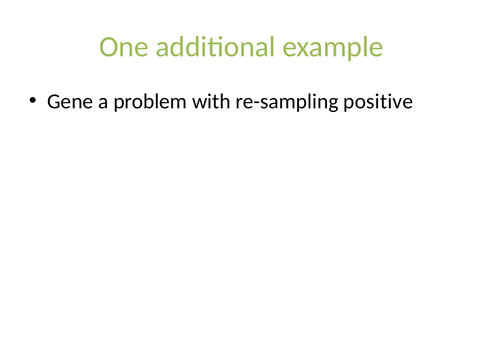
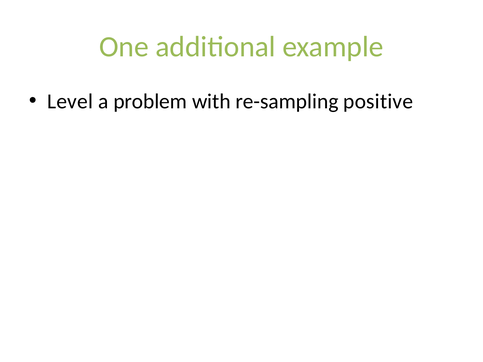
Gene: Gene -> Level (70, 101)
